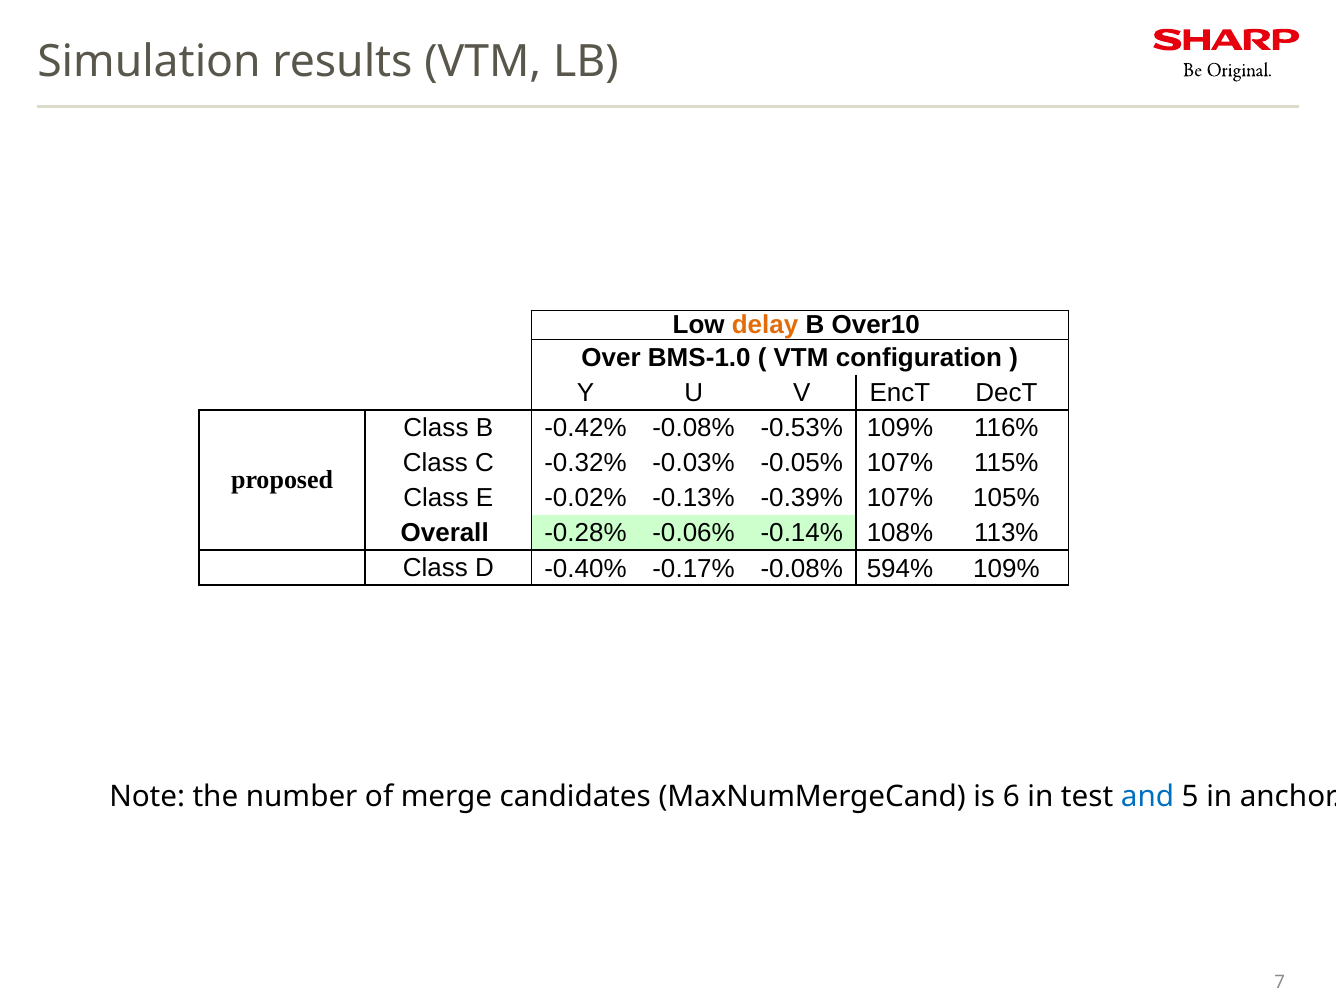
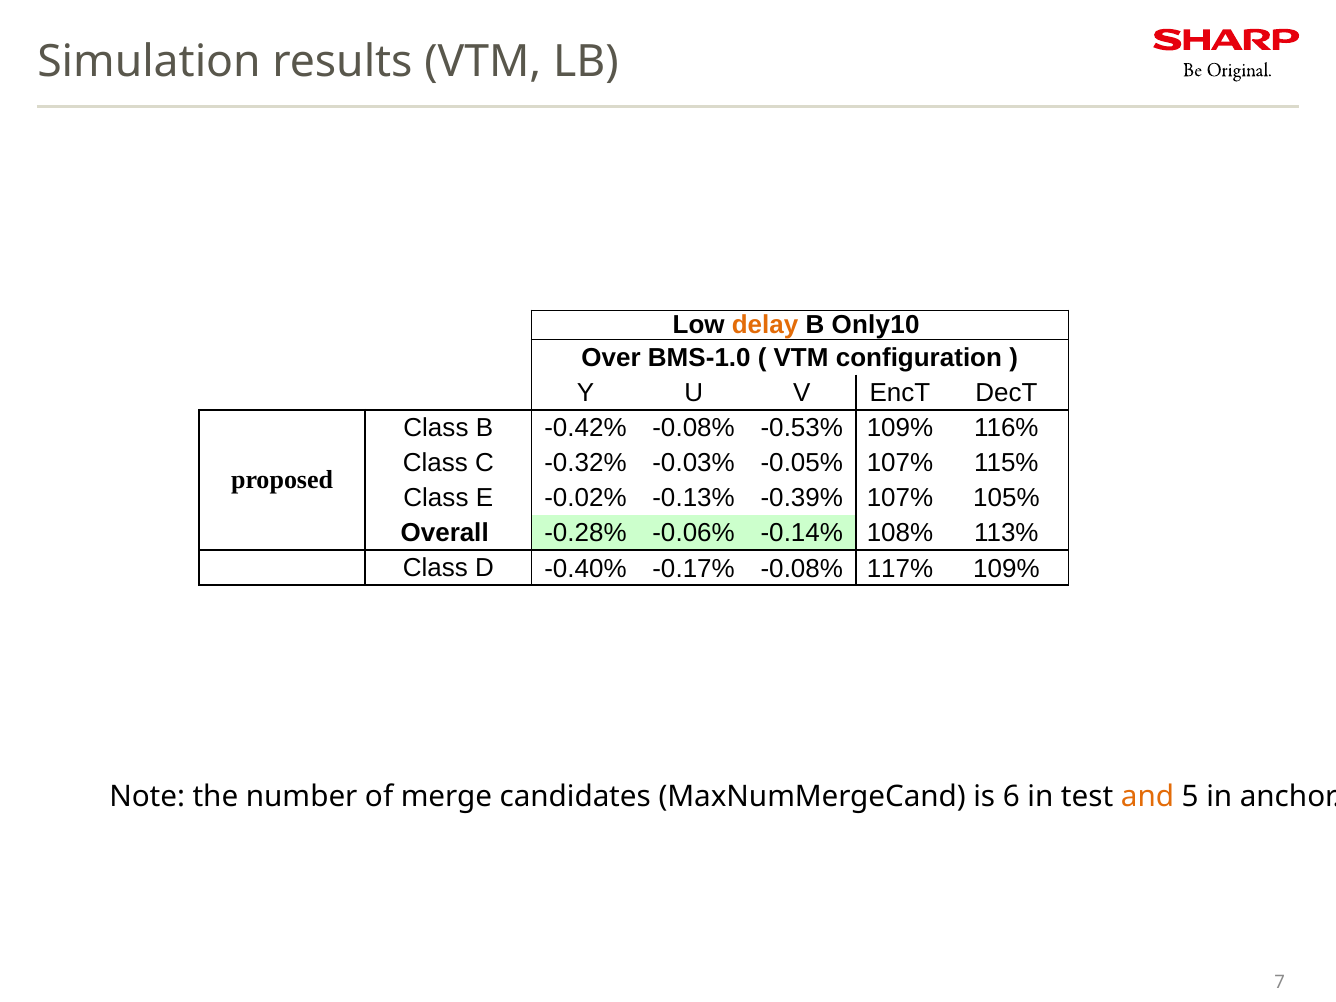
Over10: Over10 -> Only10 (876, 325)
594%: 594% -> 117% (900, 569)
and colour: blue -> orange (1148, 796)
